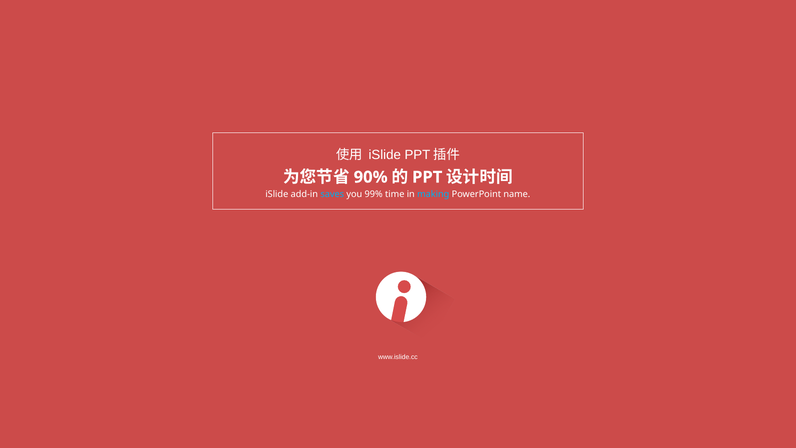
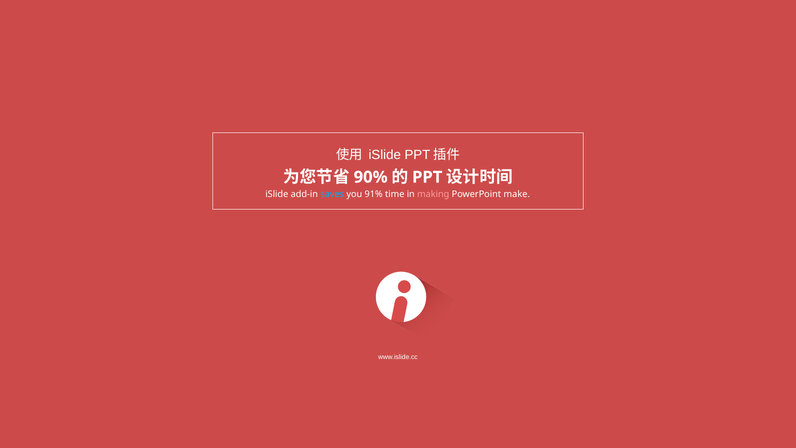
99%: 99% -> 91% (374, 194)
making colour: light blue -> pink (433, 194)
name: name -> make (517, 194)
